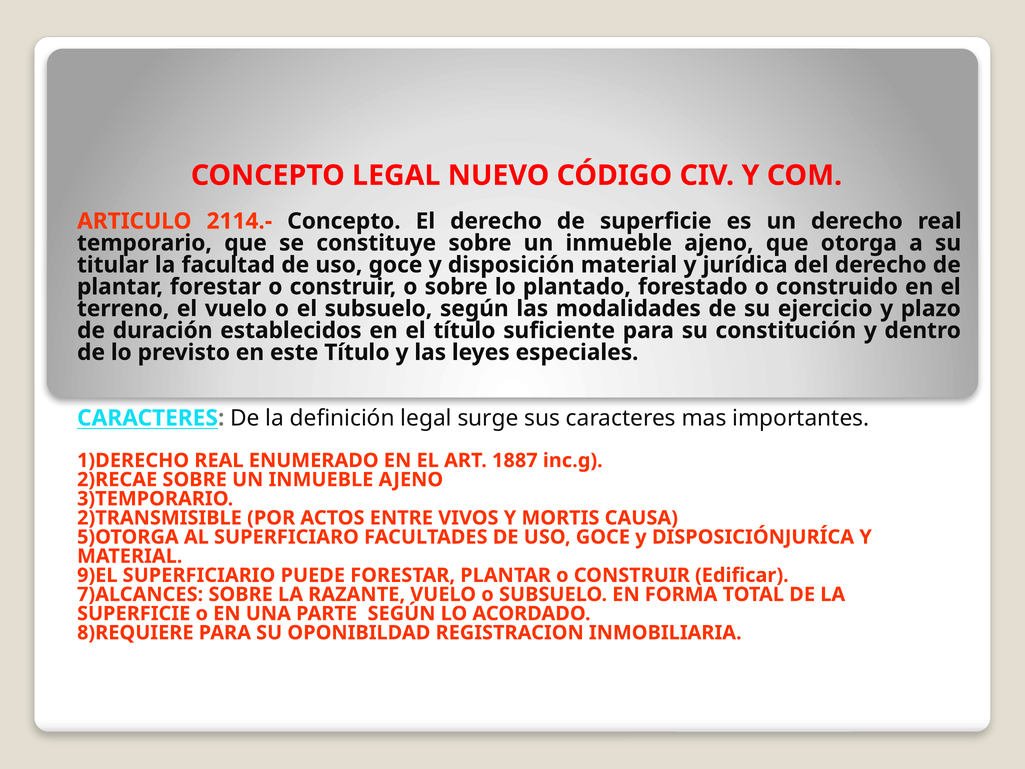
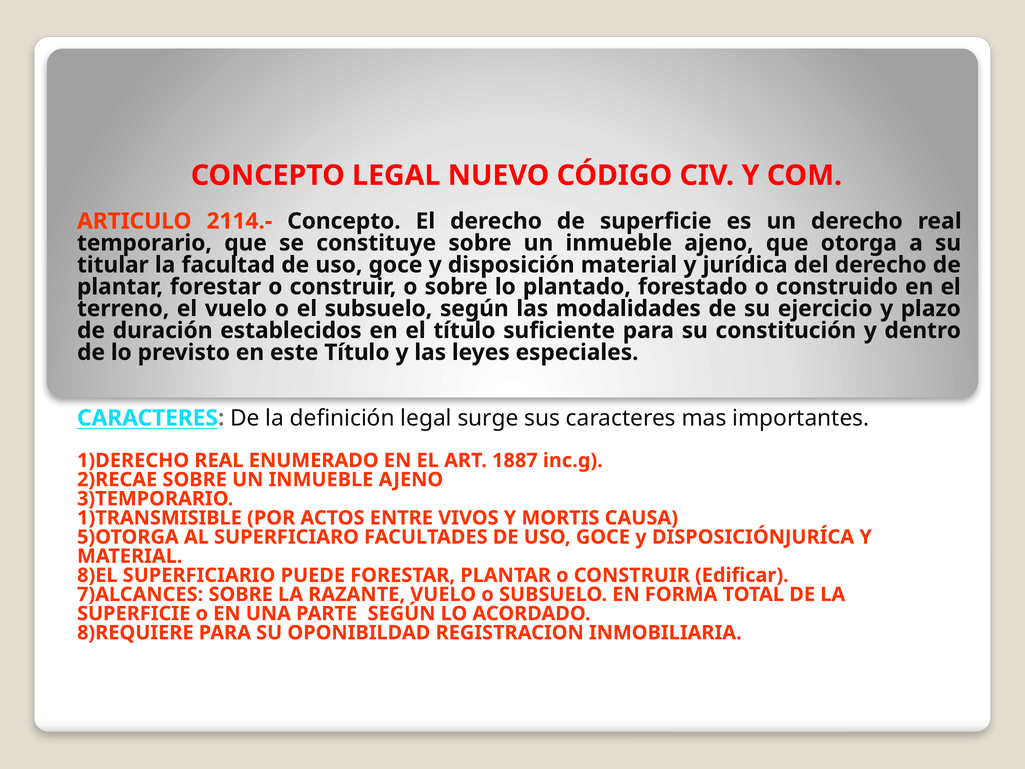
2)TRANSMISIBLE: 2)TRANSMISIBLE -> 1)TRANSMISIBLE (159, 518)
9)EL: 9)EL -> 8)EL (97, 575)
